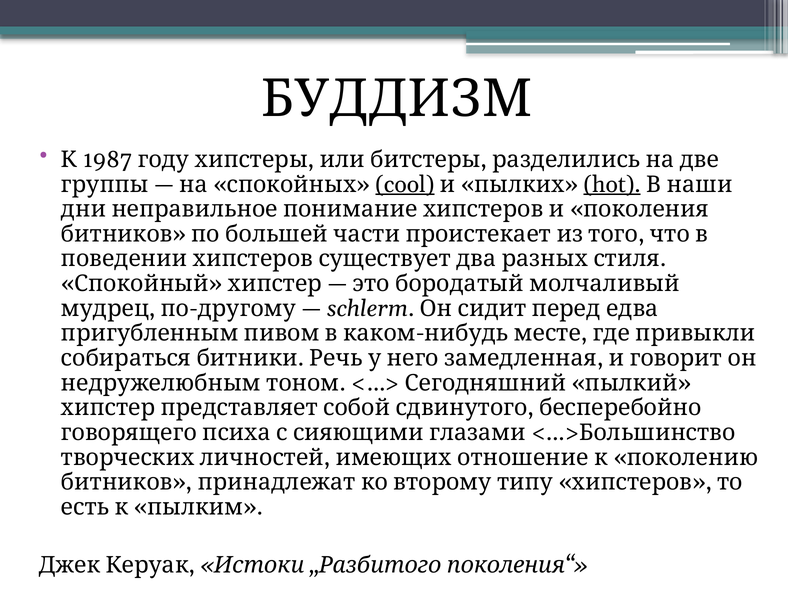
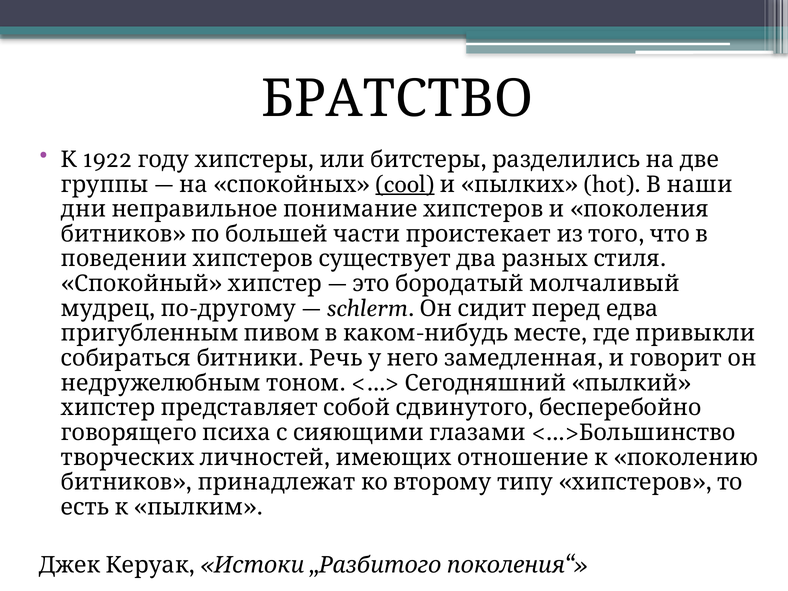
БУДДИЗМ: БУДДИЗМ -> БРАТСТВО (397, 99)
1987: 1987 -> 1922 (107, 160)
hot underline: present -> none (612, 184)
